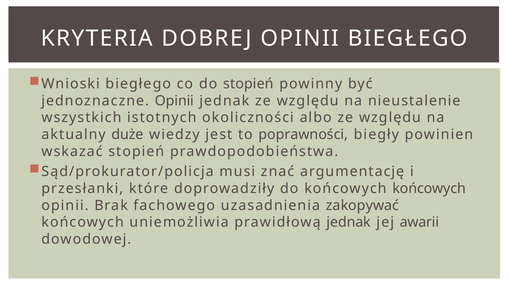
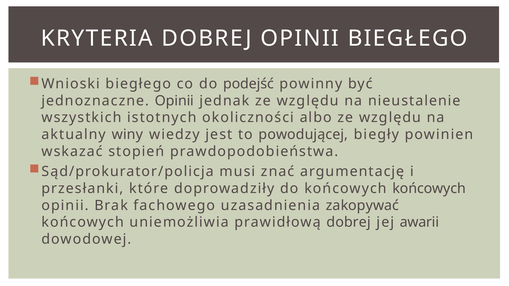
do stopień: stopień -> podejść (248, 84)
duże: duże -> winy (127, 135)
poprawności: poprawności -> powodującej (303, 135)
prawidłową jednak: jednak -> dobrej (349, 223)
